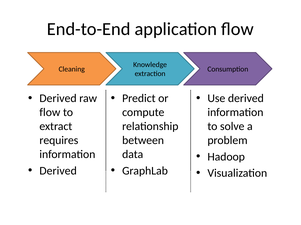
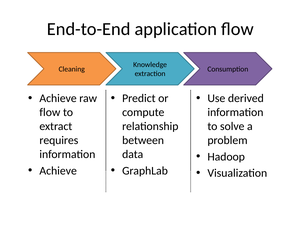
Derived: Derived -> Achieve (58, 99)
Derived: Derived -> Achieve (58, 171)
